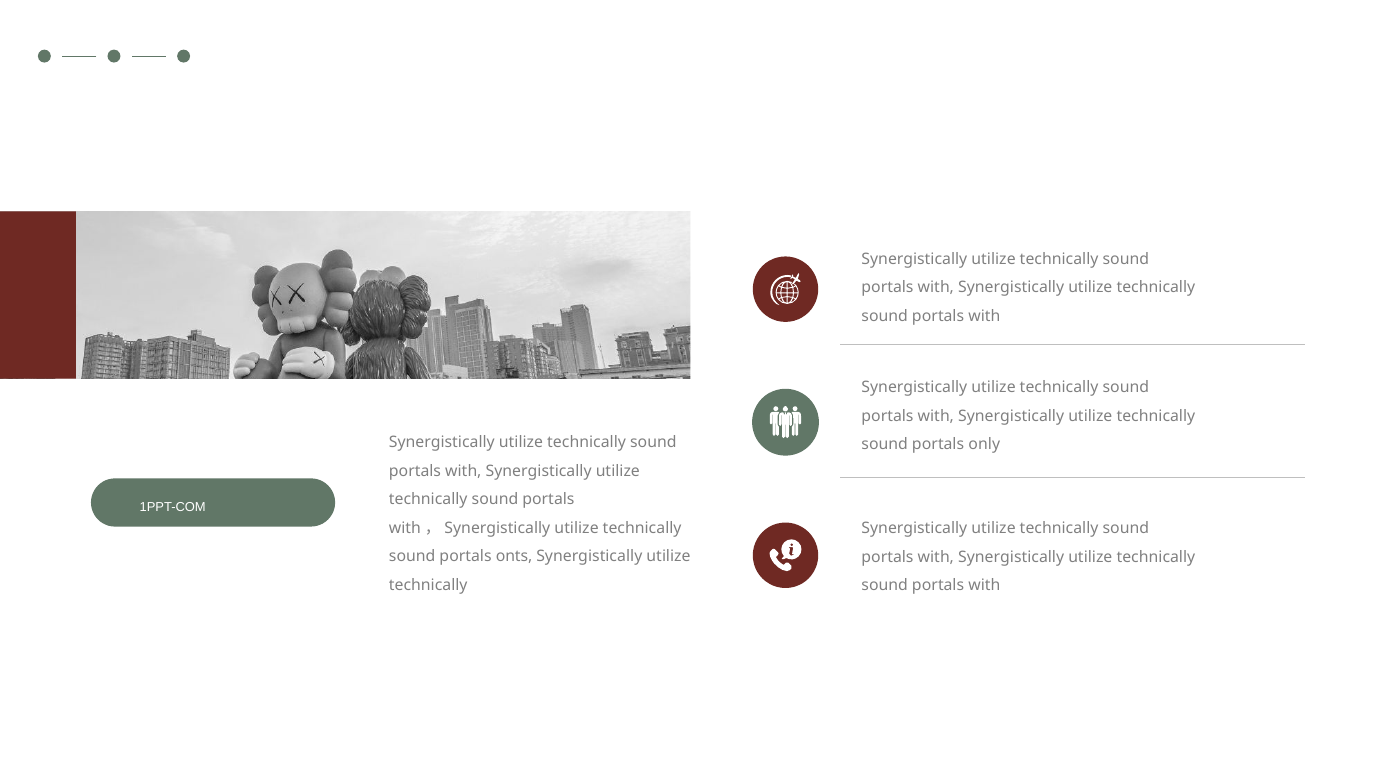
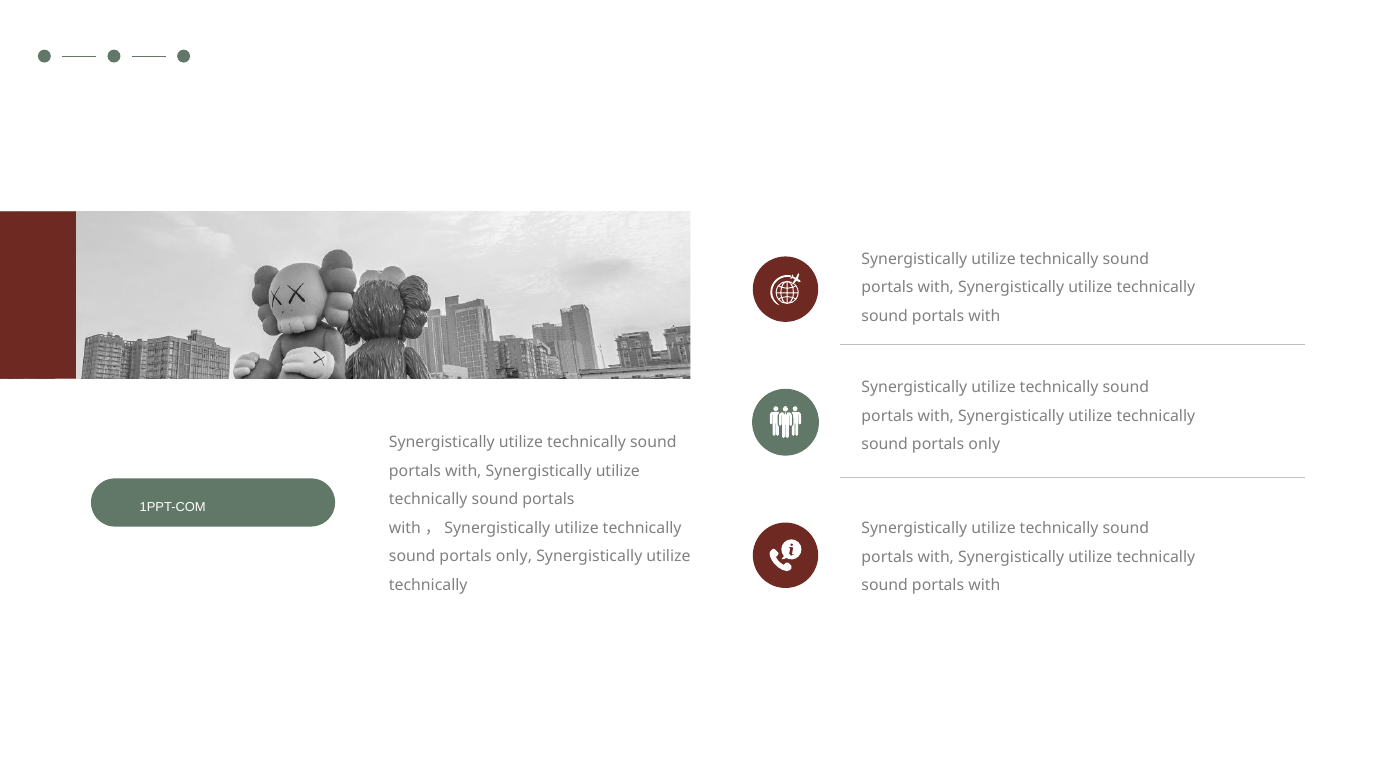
onts: onts -> only (514, 556)
